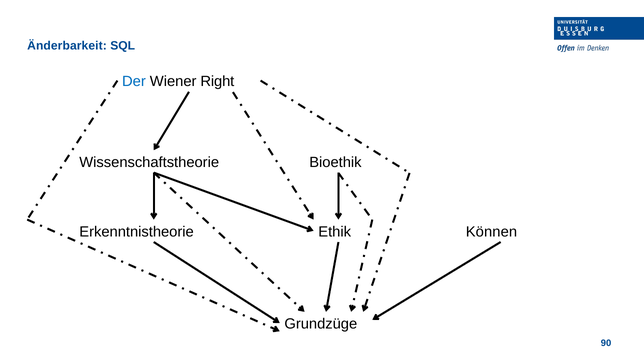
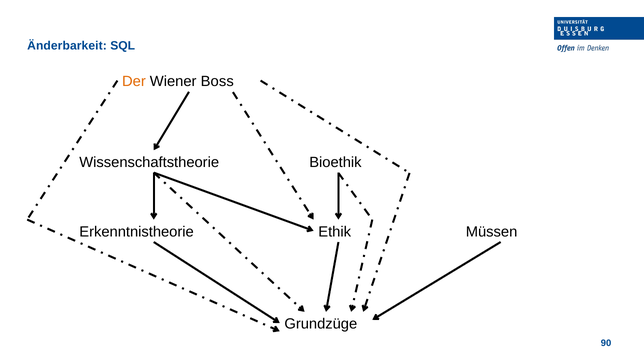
Der colour: blue -> orange (134, 82)
Right: Right -> Boss (217, 82)
Können: Können -> Müssen (492, 232)
